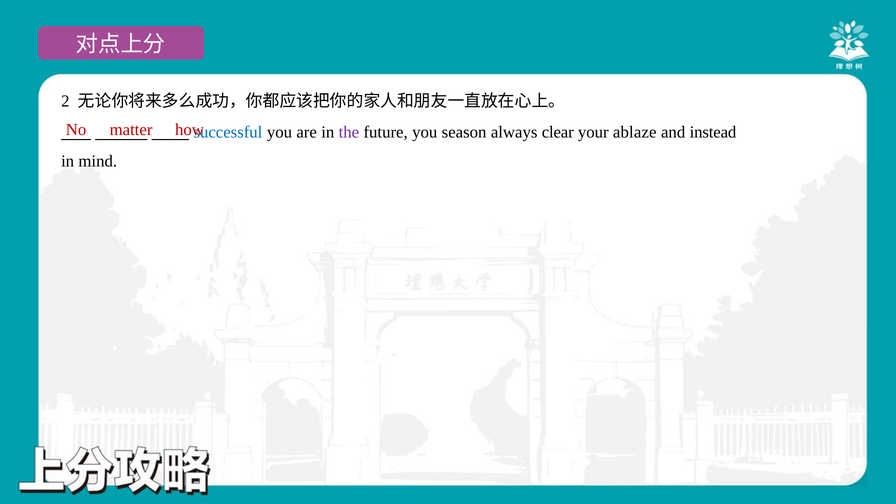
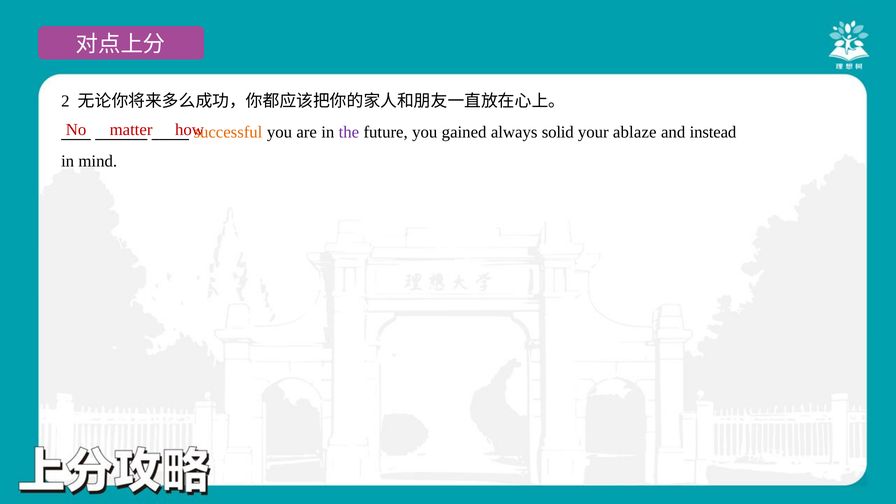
successful colour: blue -> orange (228, 132)
season: season -> gained (464, 132)
clear: clear -> solid (558, 132)
